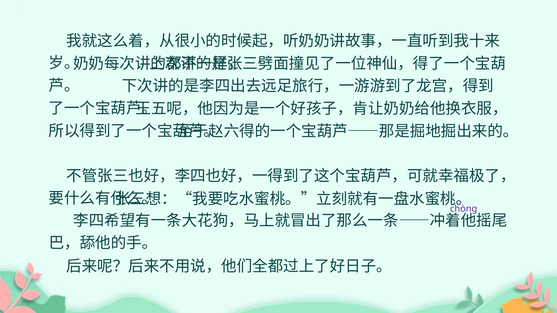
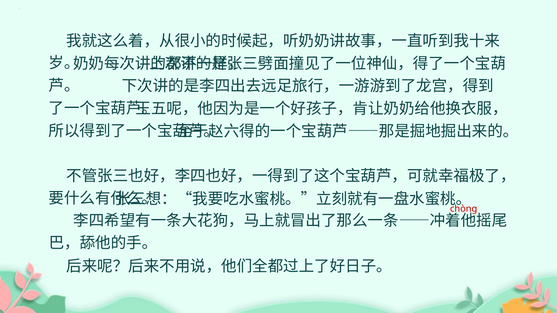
chòng colour: purple -> red (464, 209)
